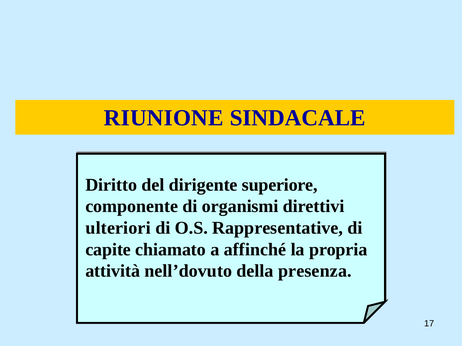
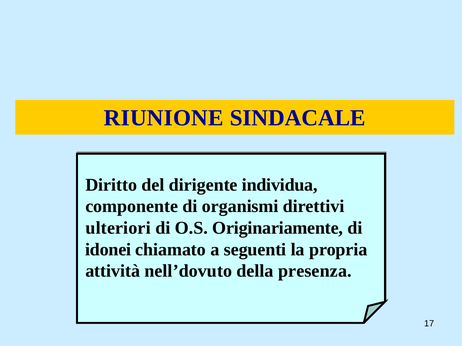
superiore: superiore -> individua (280, 185)
Rappresentative: Rappresentative -> Originariamente (278, 228)
capite: capite -> idonei (108, 250)
affinché: affinché -> seguenti (255, 250)
